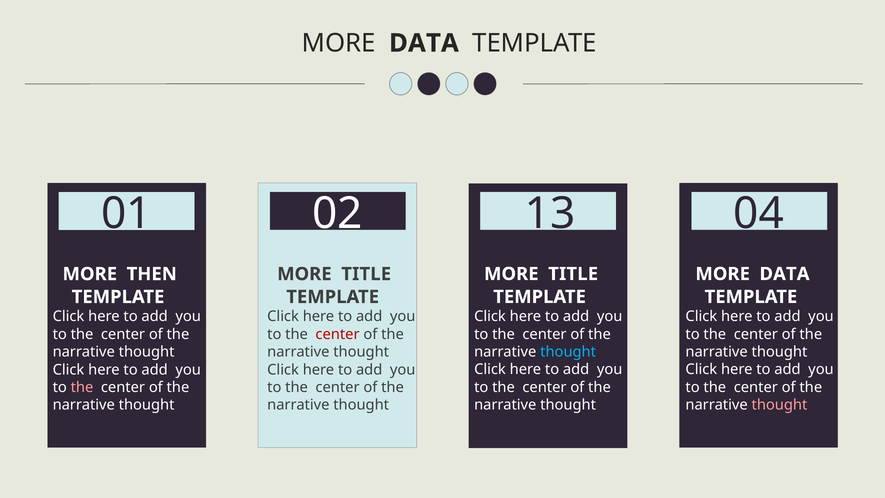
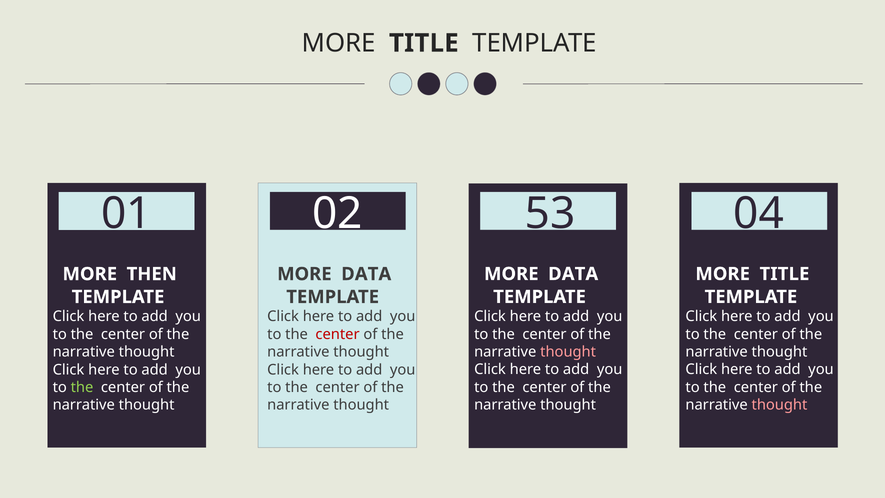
DATA: DATA -> TITLE (424, 43)
13: 13 -> 53 (550, 213)
TITLE: TITLE -> DATA (573, 274)
DATA: DATA -> TITLE (784, 274)
TITLE: TITLE -> DATA (366, 274)
thought colour: light blue -> pink (568, 352)
the colour: pink -> light green (82, 387)
